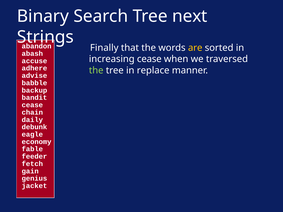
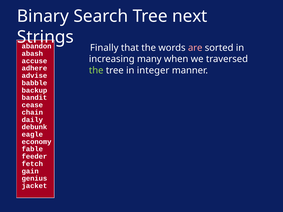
are colour: yellow -> pink (195, 48)
increasing cease: cease -> many (149, 59)
replace: replace -> integer (153, 70)
